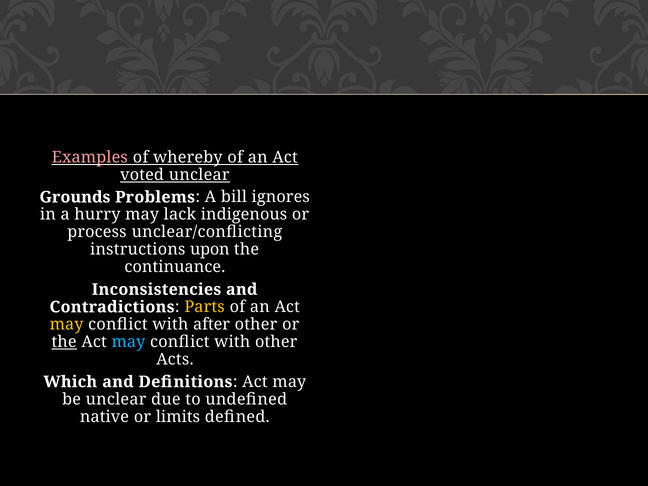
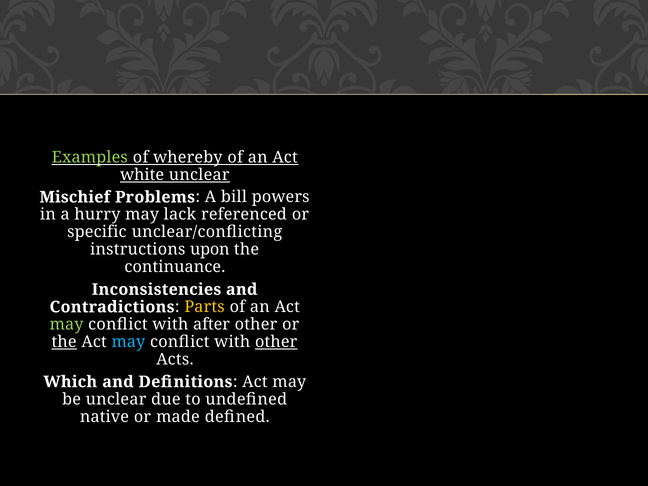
Examples colour: pink -> light green (90, 157)
voted: voted -> white (142, 175)
Grounds: Grounds -> Mischief (75, 197)
ignores: ignores -> powers (281, 197)
indigenous: indigenous -> referenced (244, 215)
process: process -> specific (97, 232)
may colour: yellow -> light green (67, 324)
other underline: none -> present (276, 342)
limits: limits -> made (178, 417)
